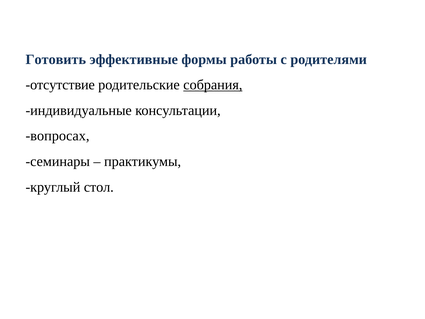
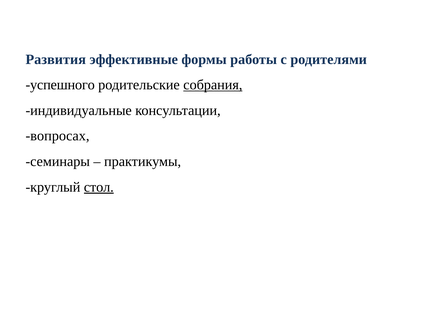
Готовить: Готовить -> Развития (56, 59)
отсутствие: отсутствие -> успешного (60, 85)
стол underline: none -> present (99, 187)
